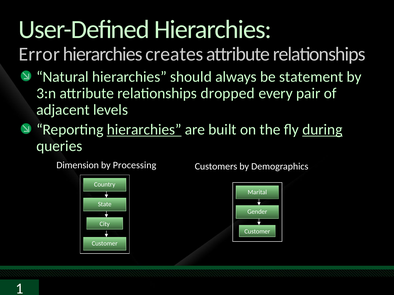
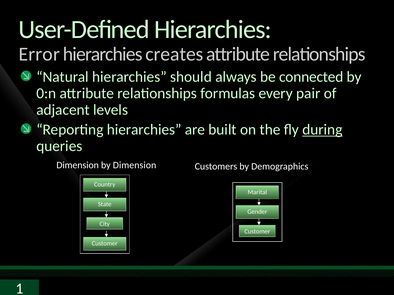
statement: statement -> connected (311, 77)
3:n: 3:n -> 0:n (46, 94)
dropped: dropped -> formulas (228, 94)
hierarchies underline: present -> none (144, 130)
by Processing: Processing -> Dimension (135, 166)
